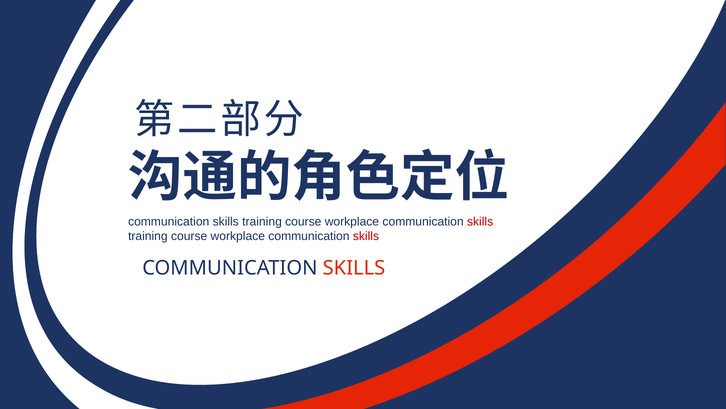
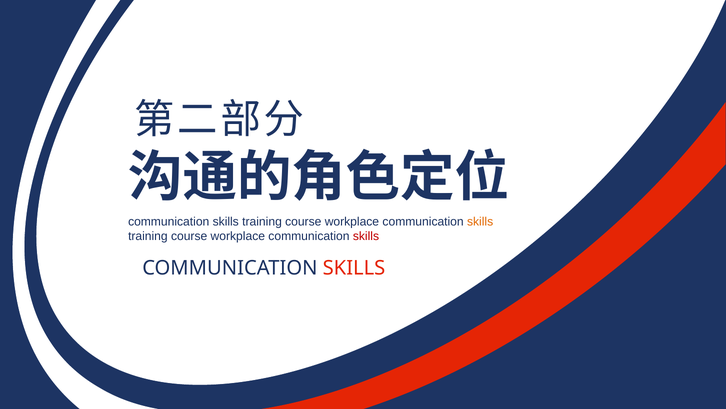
skills colour: red -> orange (480, 221)
